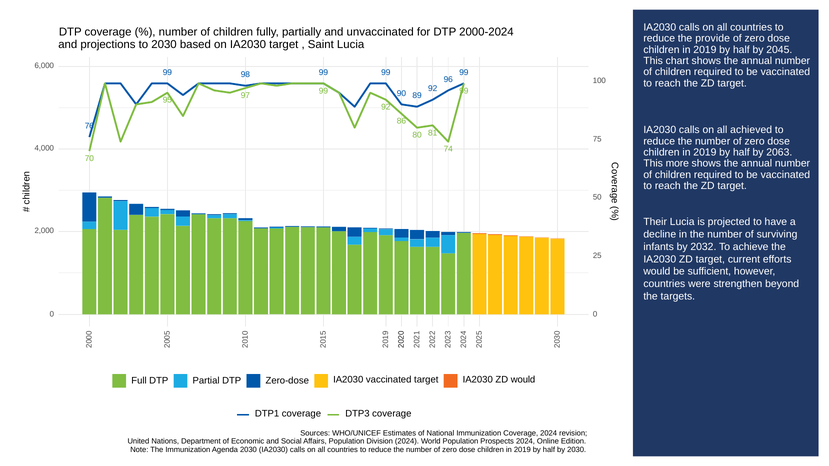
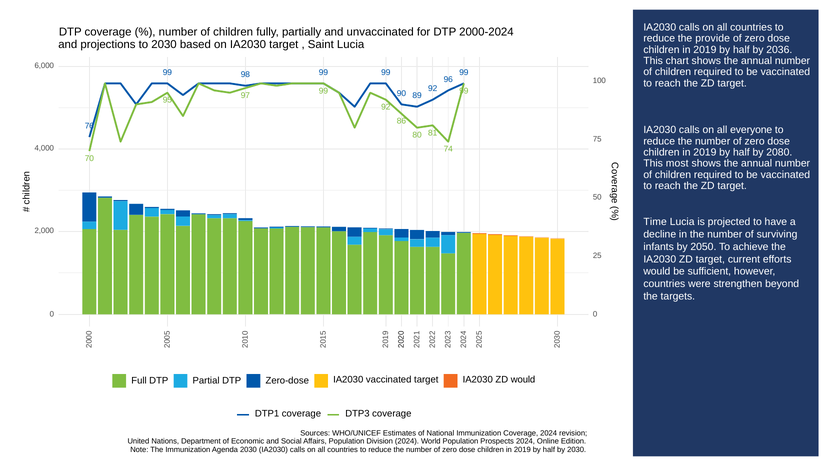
2045: 2045 -> 2036 (779, 50)
achieved: achieved -> everyone (751, 130)
2063: 2063 -> 2080 (779, 152)
more: more -> most (677, 164)
Their: Their -> Time (655, 222)
2032: 2032 -> 2050 (703, 247)
